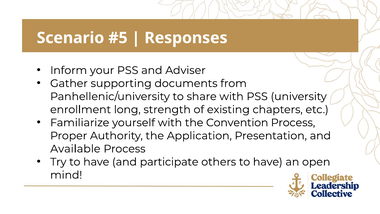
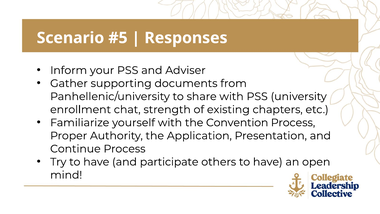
long: long -> chat (127, 109)
Available: Available -> Continue (75, 149)
